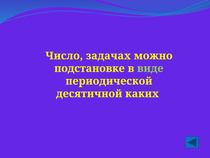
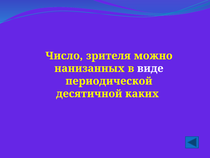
задачах: задачах -> зрителя (108, 56)
подстановке: подстановке -> нанизанных (89, 68)
виде colour: light green -> white (150, 68)
